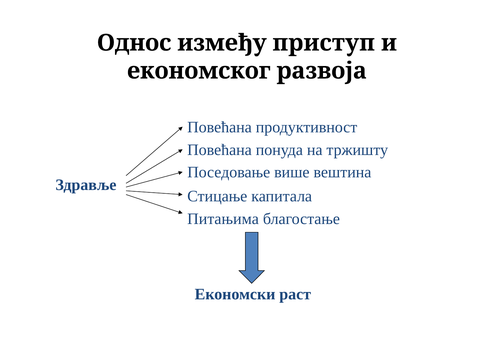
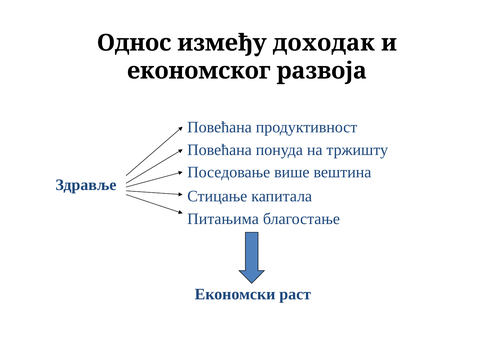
приступ: приступ -> доходак (324, 43)
